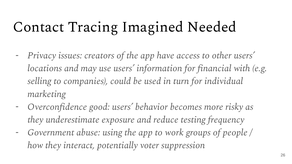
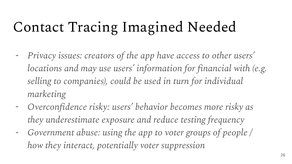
Overconfidence good: good -> risky (99, 107)
to work: work -> voter (174, 133)
